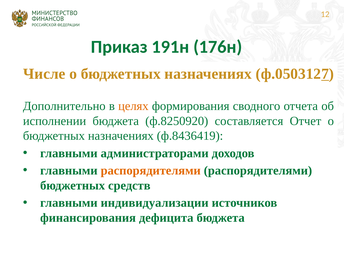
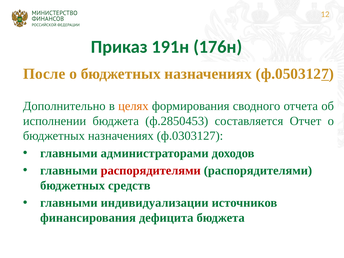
Числе: Числе -> После (44, 74)
ф.8250920: ф.8250920 -> ф.2850453 (177, 121)
ф.8436419: ф.8436419 -> ф.0303127 (190, 136)
распорядителями colour: orange -> red (151, 171)
